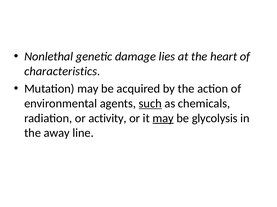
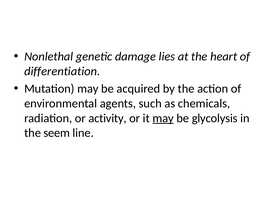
characteristics: characteristics -> differentiation (62, 72)
such underline: present -> none (150, 104)
away: away -> seem (57, 133)
